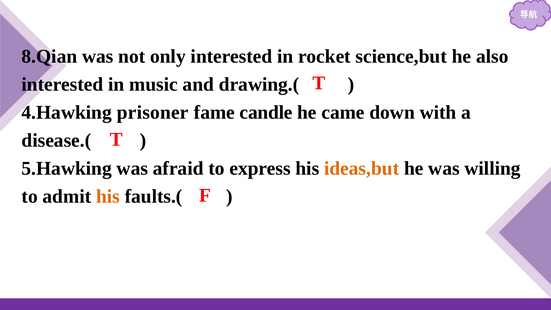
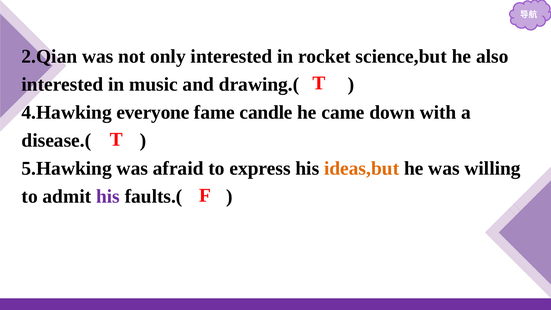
8.Qian: 8.Qian -> 2.Qian (49, 56)
prisoner: prisoner -> everyone (153, 112)
his colour: orange -> purple (108, 196)
